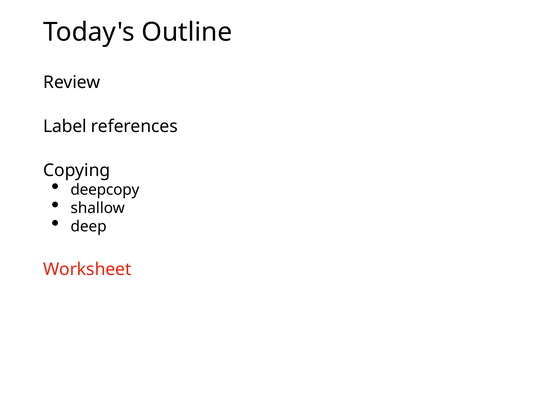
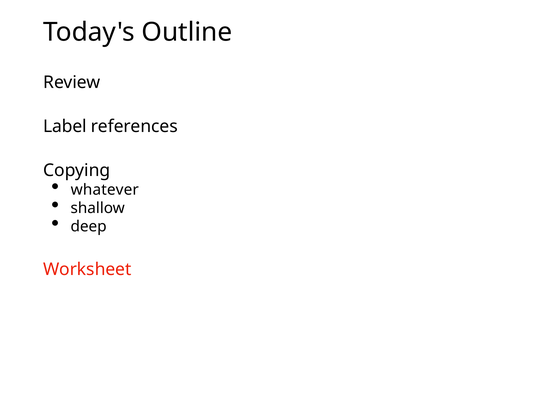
deepcopy: deepcopy -> whatever (105, 190)
